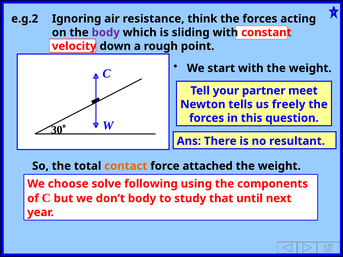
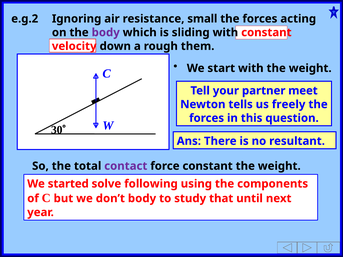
think: think -> small (202, 19)
point: point -> them (198, 46)
contact colour: orange -> purple (126, 166)
force attached: attached -> constant (208, 166)
choose: choose -> started (68, 184)
